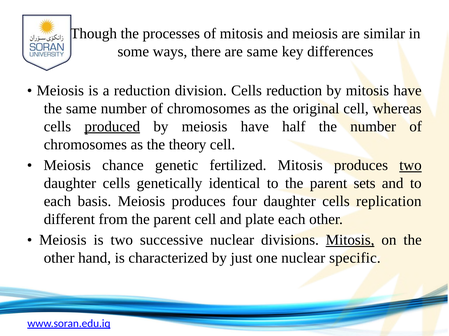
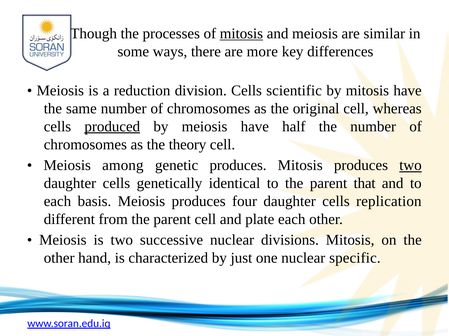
mitosis underline: none -> present (241, 34)
are same: same -> more (262, 52)
Cells reduction: reduction -> scientific (294, 91)
chance: chance -> among (123, 166)
genetic fertilized: fertilized -> produces (238, 166)
sets: sets -> that (365, 184)
Mitosis underline: present -> none (350, 241)
